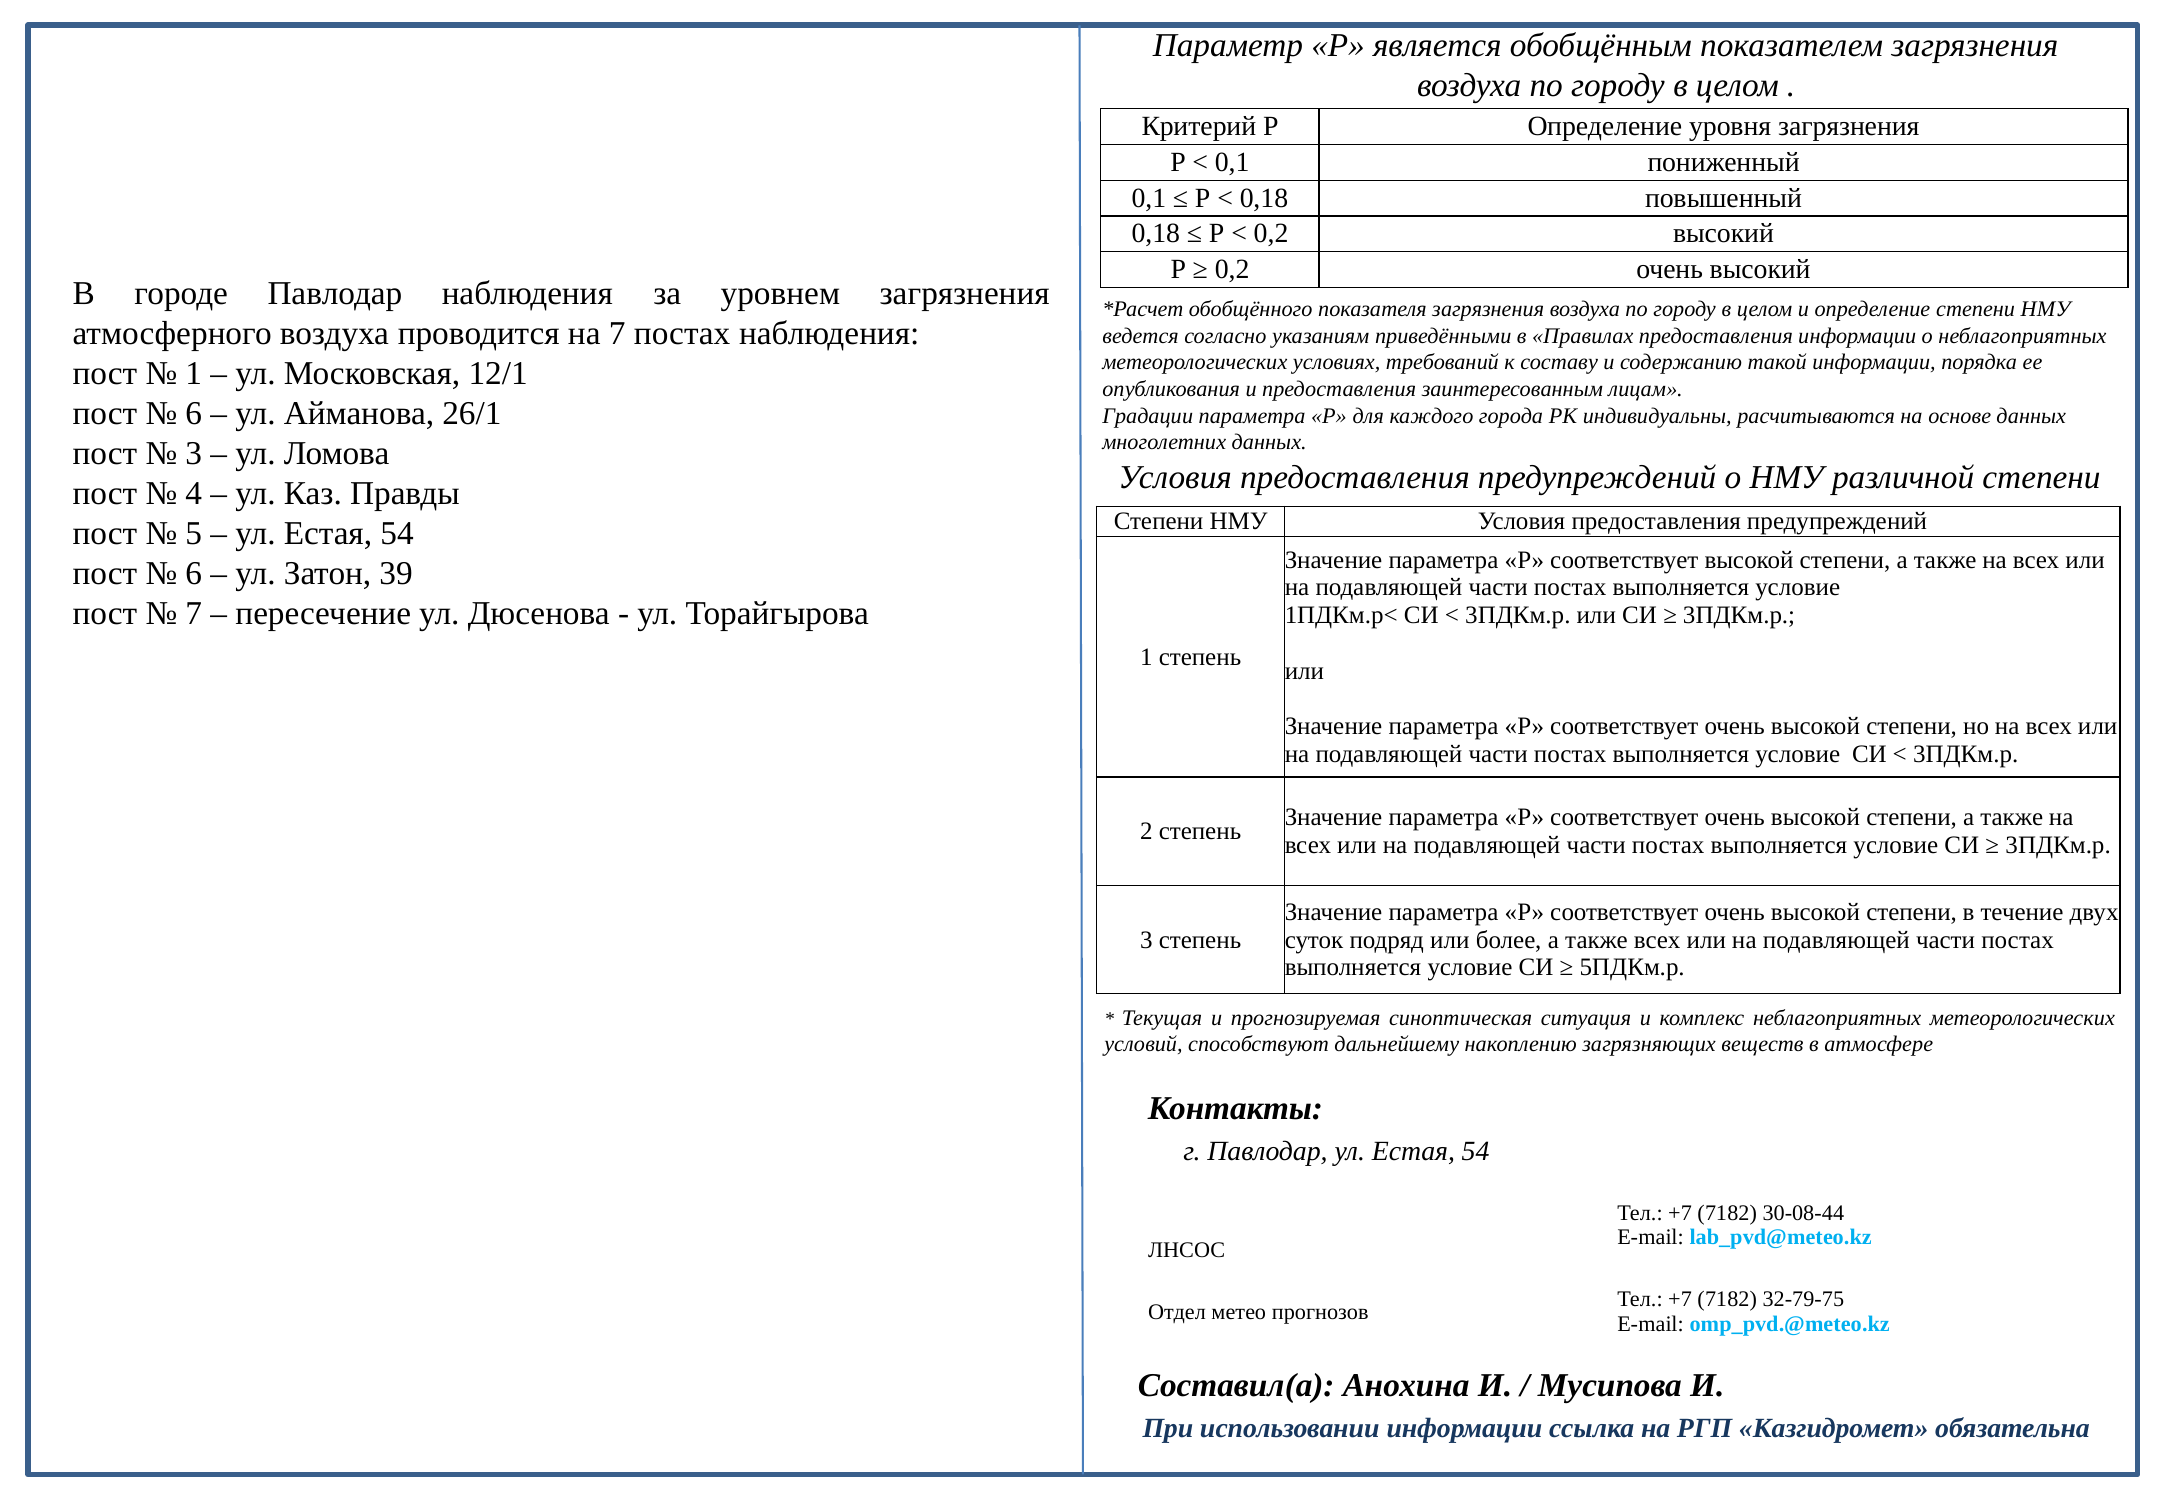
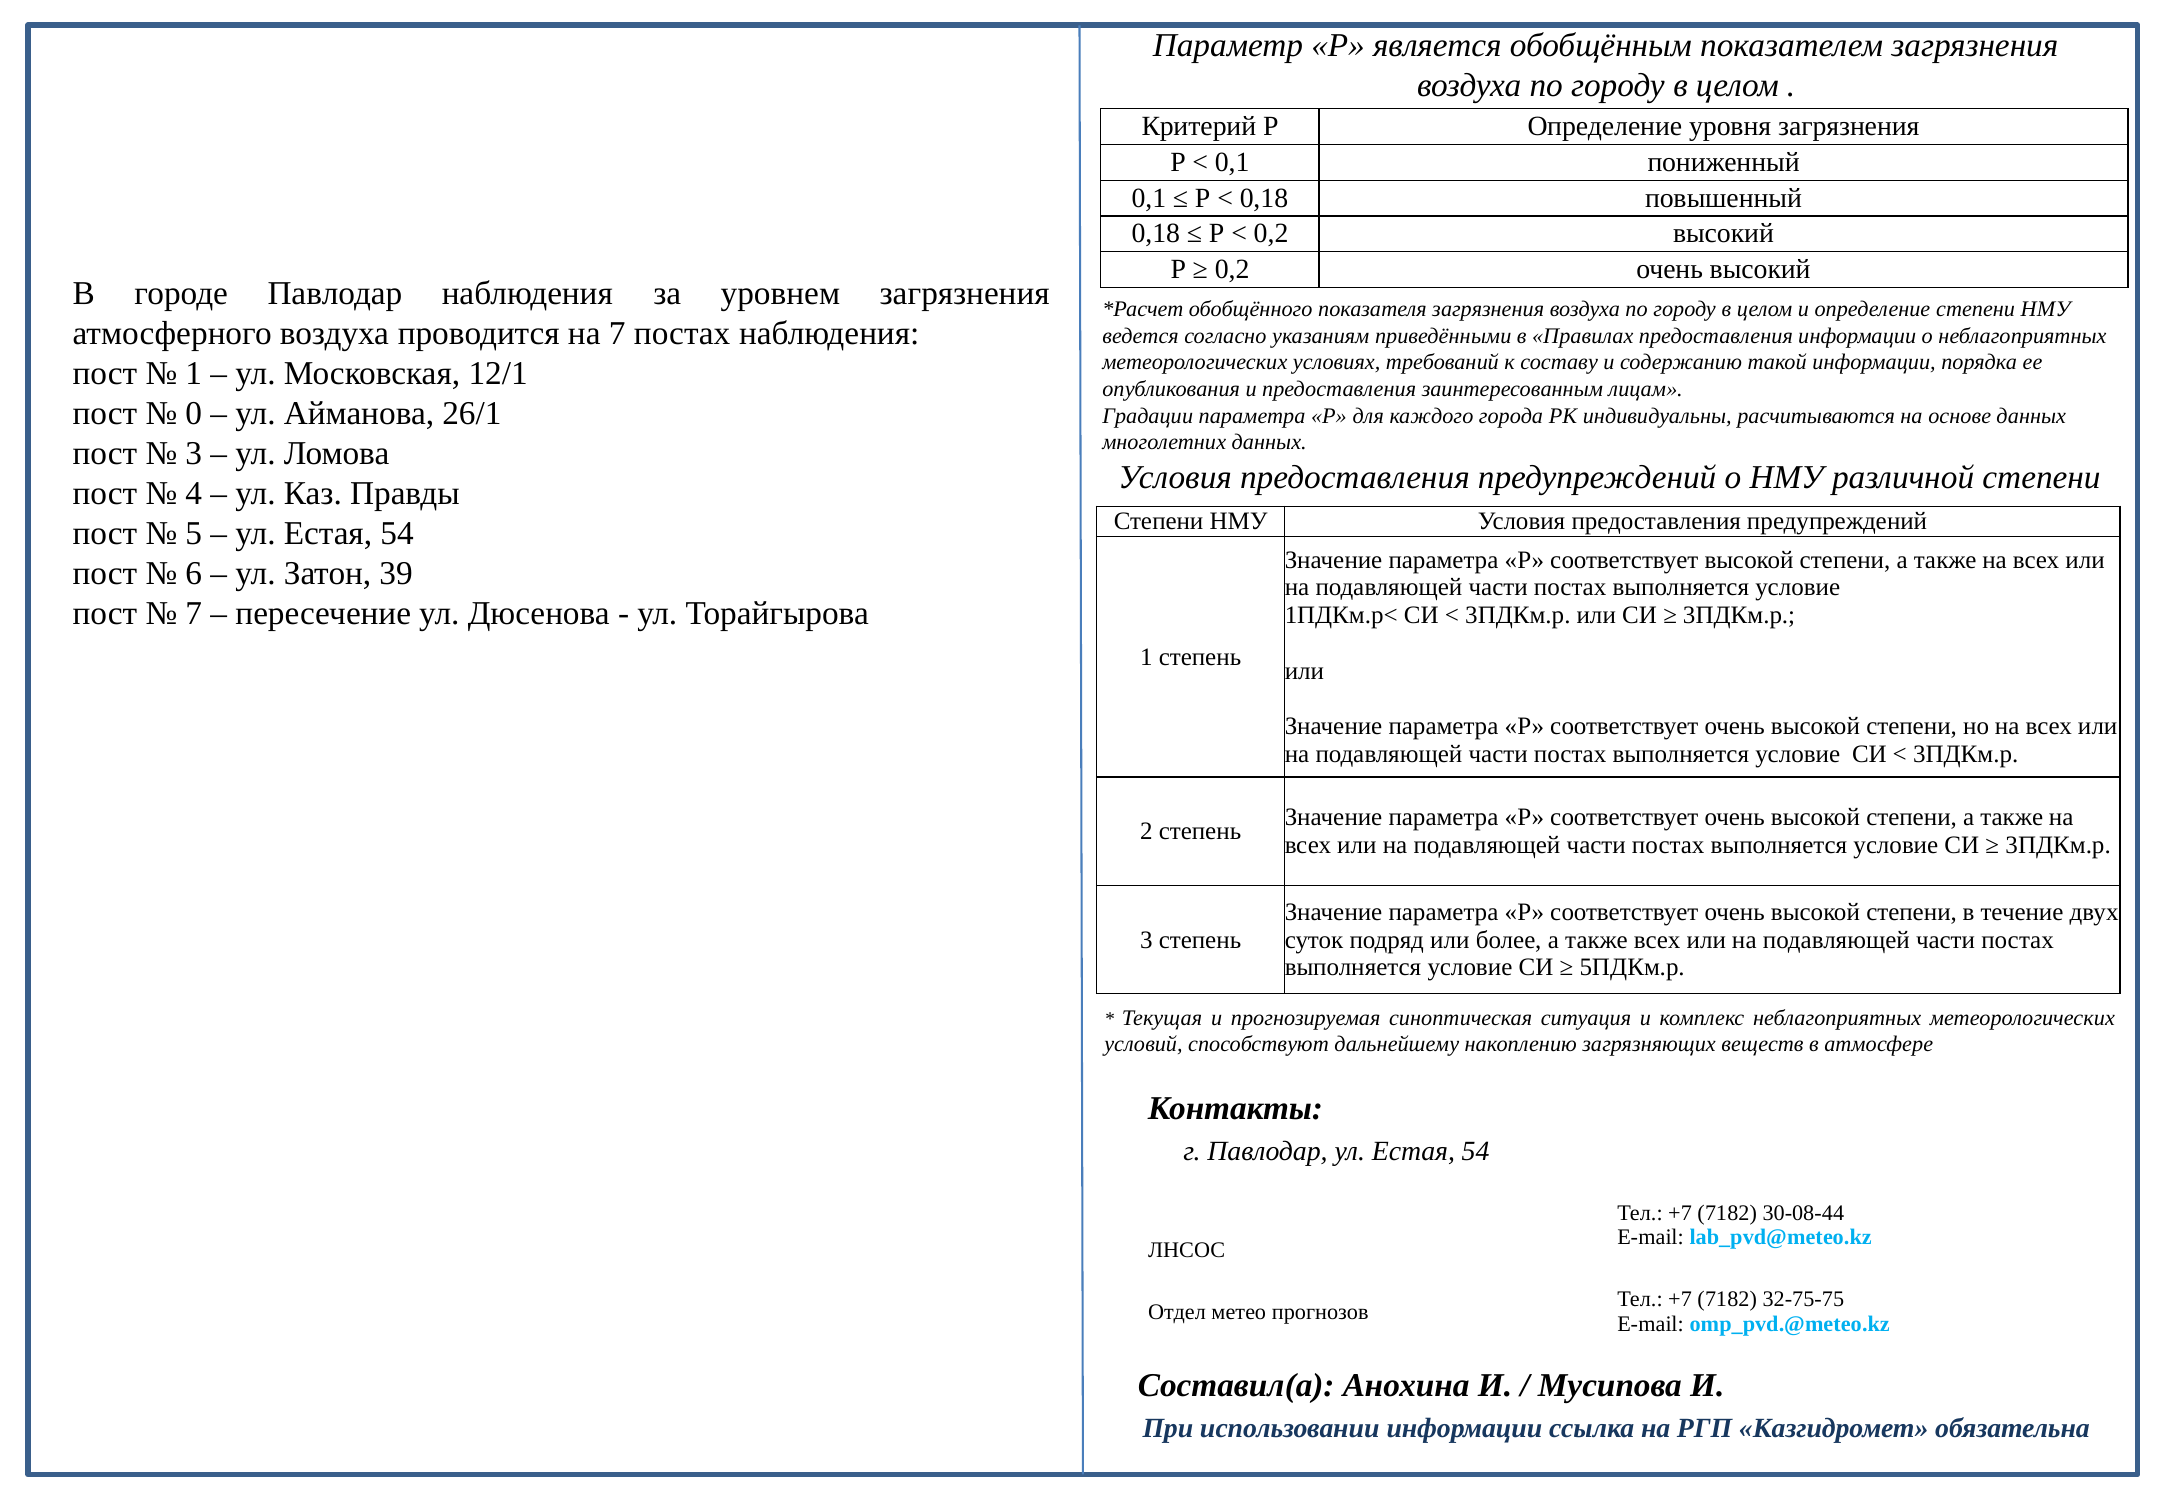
6: 6 -> 0 (194, 414)
32-79-75: 32-79-75 -> 32-75-75 (1803, 1299)
